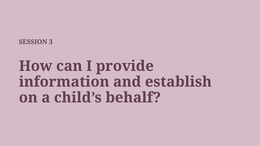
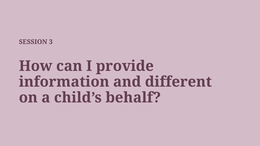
establish: establish -> different (178, 82)
